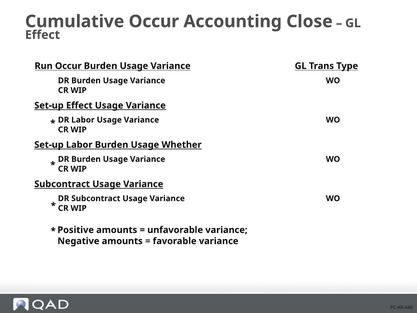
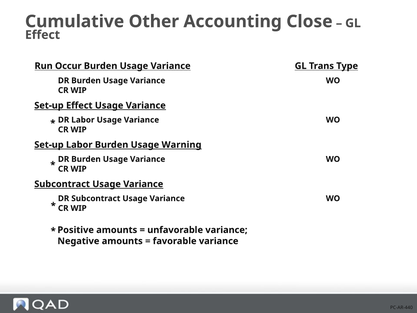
Cumulative Occur: Occur -> Other (154, 21)
Whether: Whether -> Warning (182, 145)
